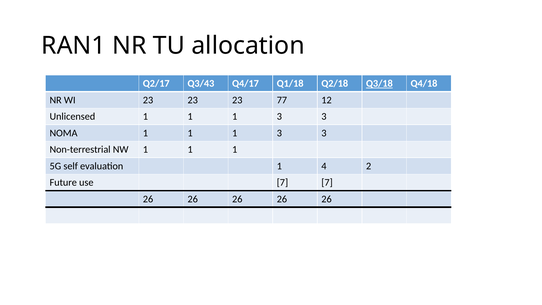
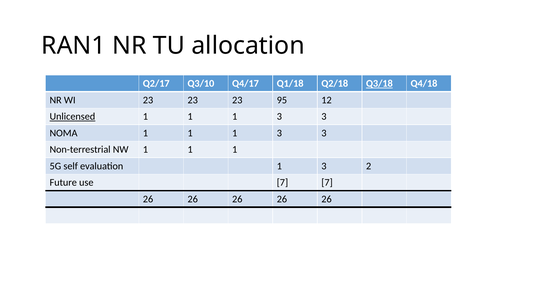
Q3/43: Q3/43 -> Q3/10 (201, 84)
77: 77 -> 95 (282, 100)
Unlicensed underline: none -> present (72, 116)
evaluation 1 4: 4 -> 3 (324, 166)
